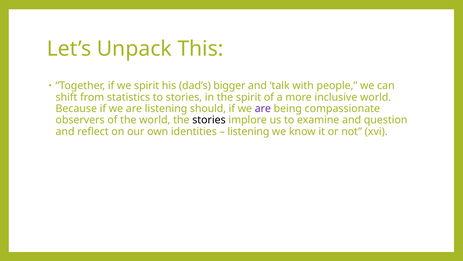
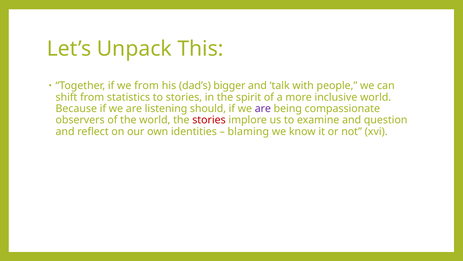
we spirit: spirit -> from (147, 86)
stories colour: black -> red (209, 120)
listening: listening -> blaming (248, 131)
